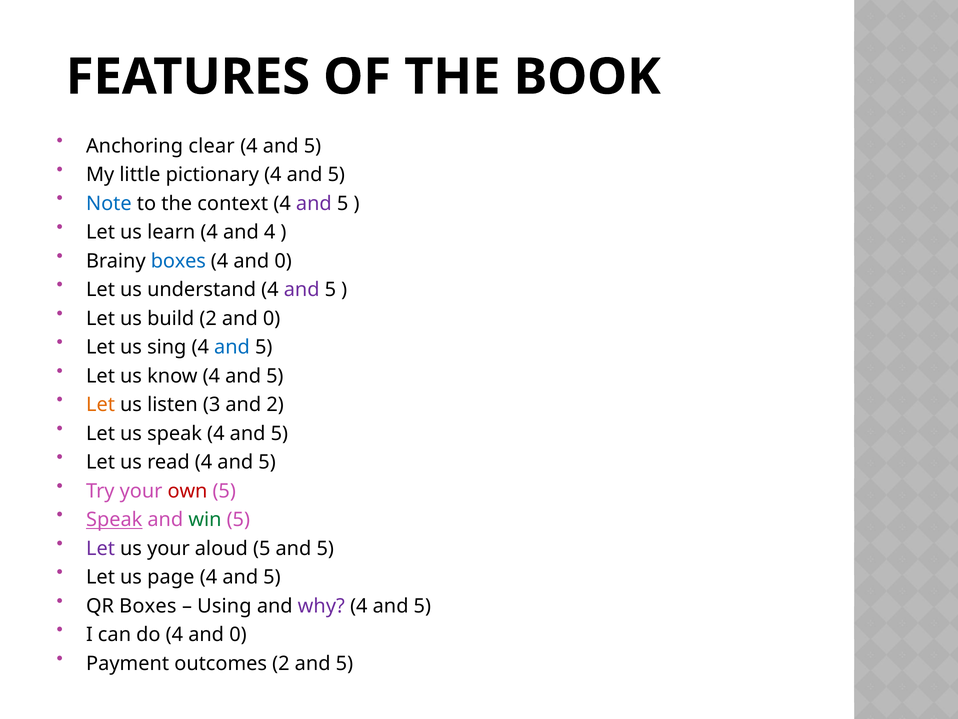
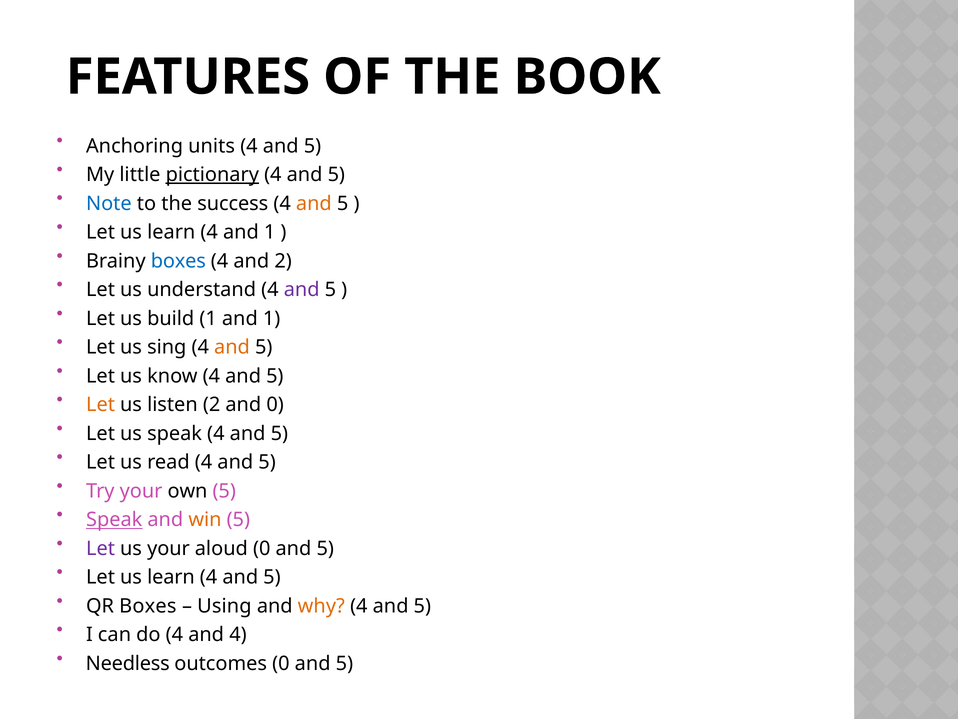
clear: clear -> units (212, 146)
pictionary underline: none -> present (212, 175)
context: context -> success (233, 203)
and colour: purple -> orange (314, 203)
4 and 4: 4 -> 1 (270, 232)
0: 0 -> 2 (283, 261)
build 2: 2 -> 1 (208, 318)
0: 0 -> 1 (272, 318)
and colour: blue -> orange (232, 347)
listen 3: 3 -> 2 (212, 404)
and 2: 2 -> 0 (275, 404)
own colour: red -> black (188, 491)
win colour: green -> orange (205, 519)
aloud 5: 5 -> 0 (262, 548)
page: page -> learn (171, 577)
why colour: purple -> orange (321, 606)
do 4 and 0: 0 -> 4 (238, 634)
Payment: Payment -> Needless (128, 663)
outcomes 2: 2 -> 0 (281, 663)
